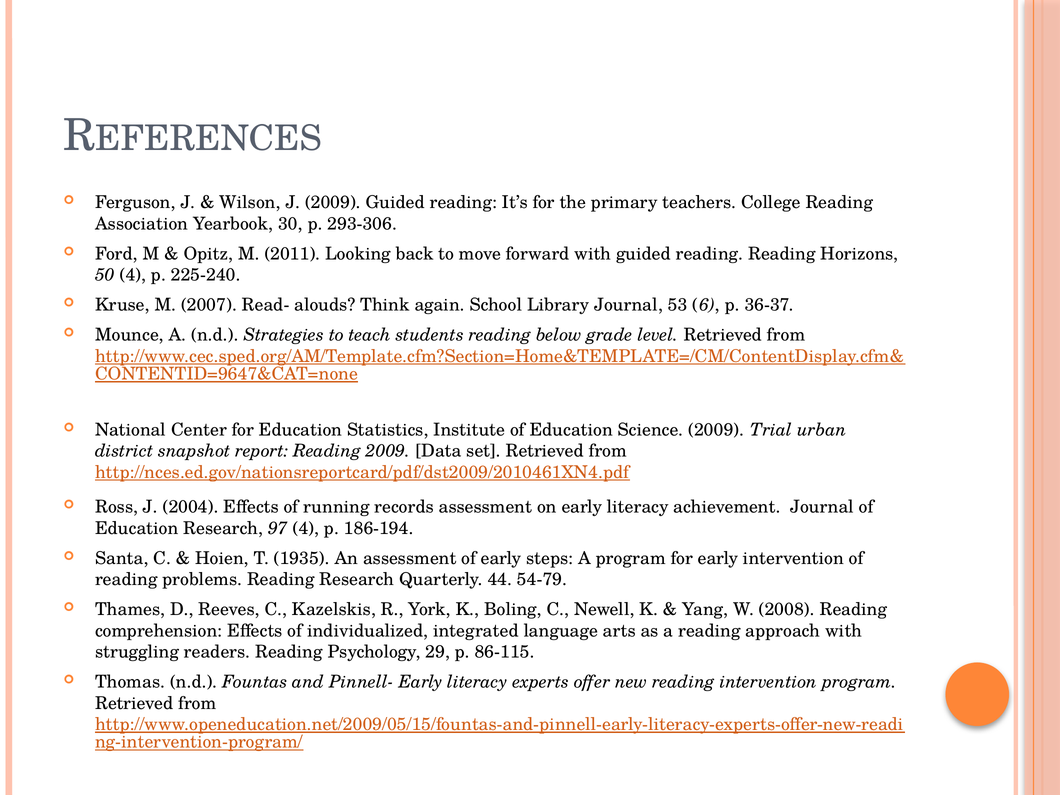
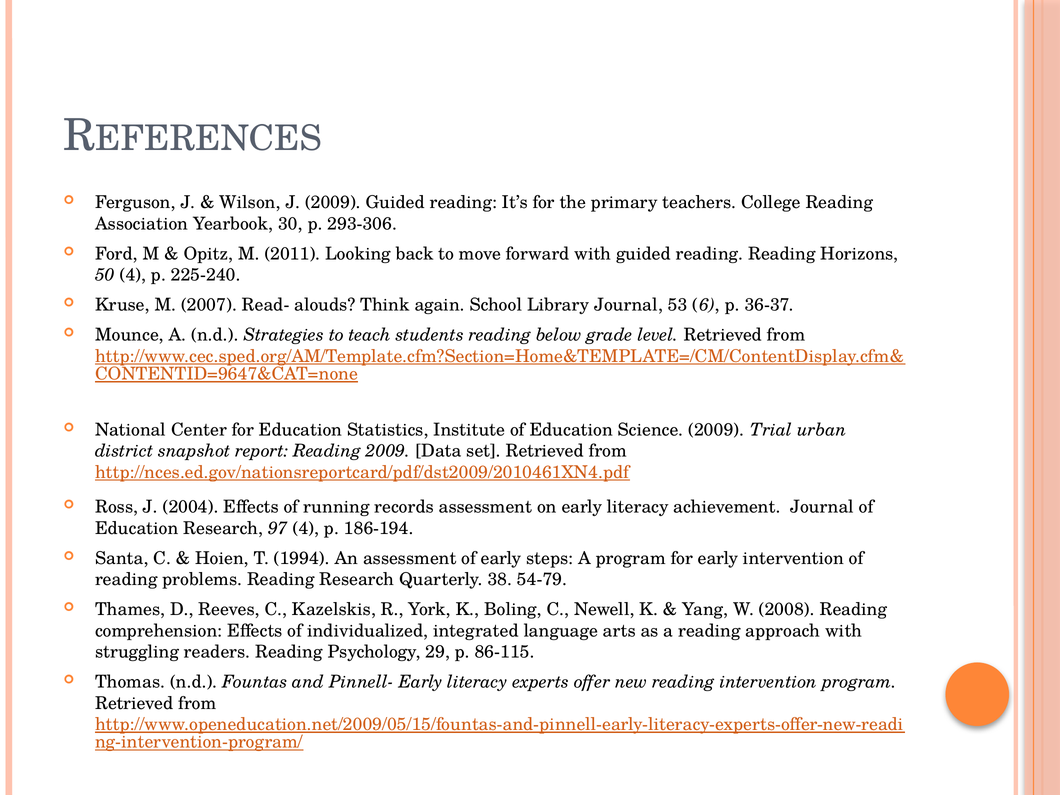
1935: 1935 -> 1994 (302, 558)
44: 44 -> 38 (500, 580)
